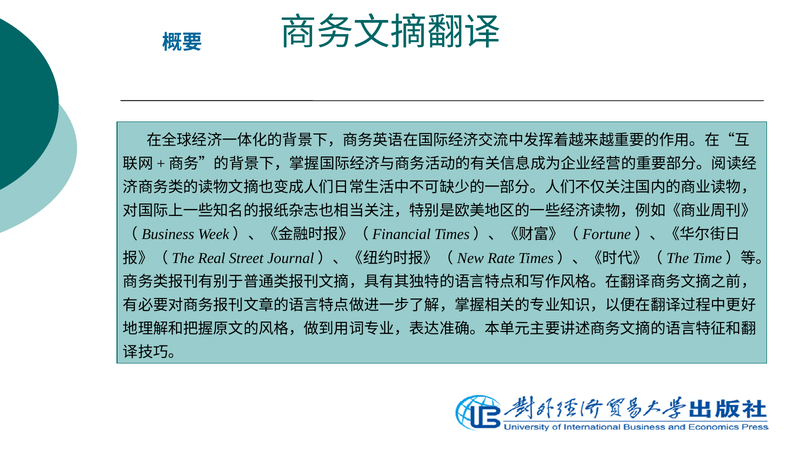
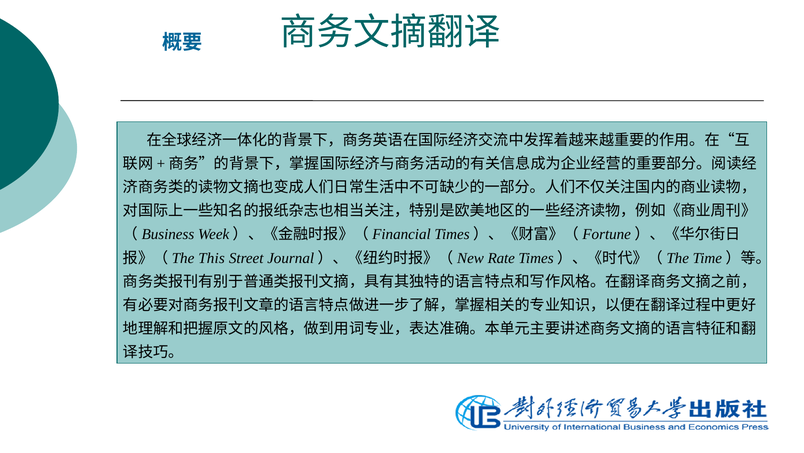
Real: Real -> This (212, 258)
